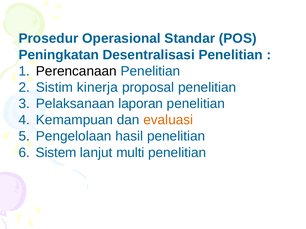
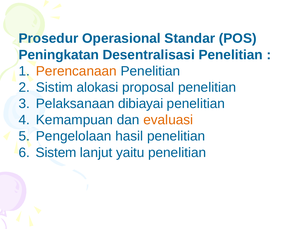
Perencanaan colour: black -> orange (76, 71)
kinerja: kinerja -> alokasi (98, 88)
laporan: laporan -> dibiayai (141, 104)
multi: multi -> yaitu (130, 153)
